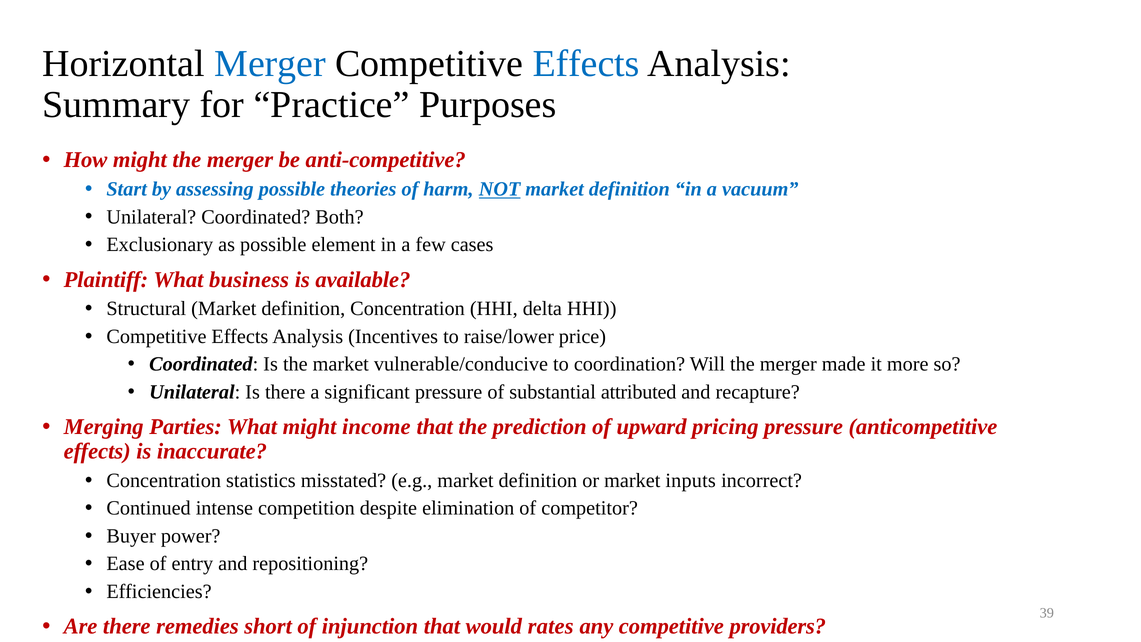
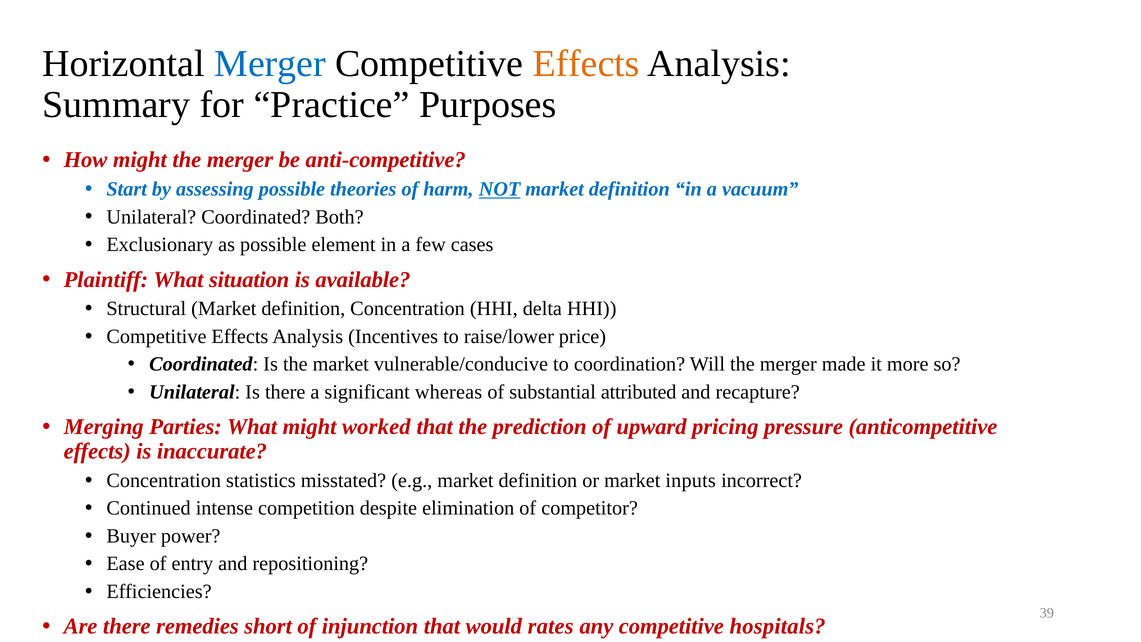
Effects colour: blue -> orange (586, 64)
business: business -> situation (249, 280)
significant pressure: pressure -> whereas (449, 392)
income: income -> worked (376, 427)
providers: providers -> hospitals (778, 626)
